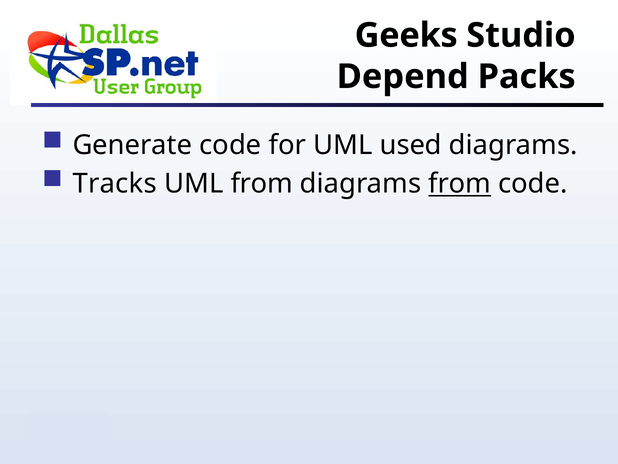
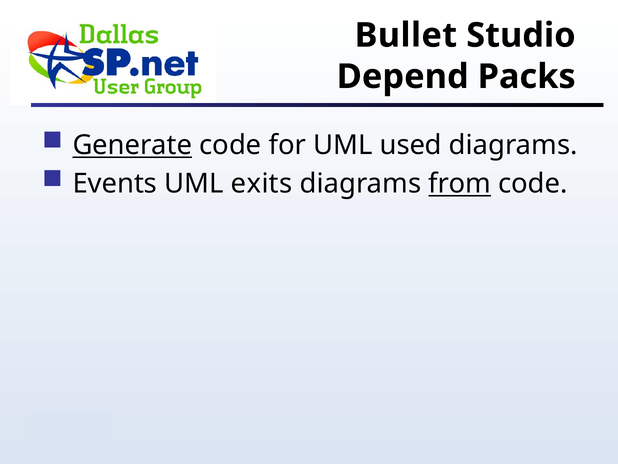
Geeks: Geeks -> Bullet (406, 35)
Generate underline: none -> present (132, 145)
Tracks: Tracks -> Events (115, 184)
UML from: from -> exits (262, 184)
